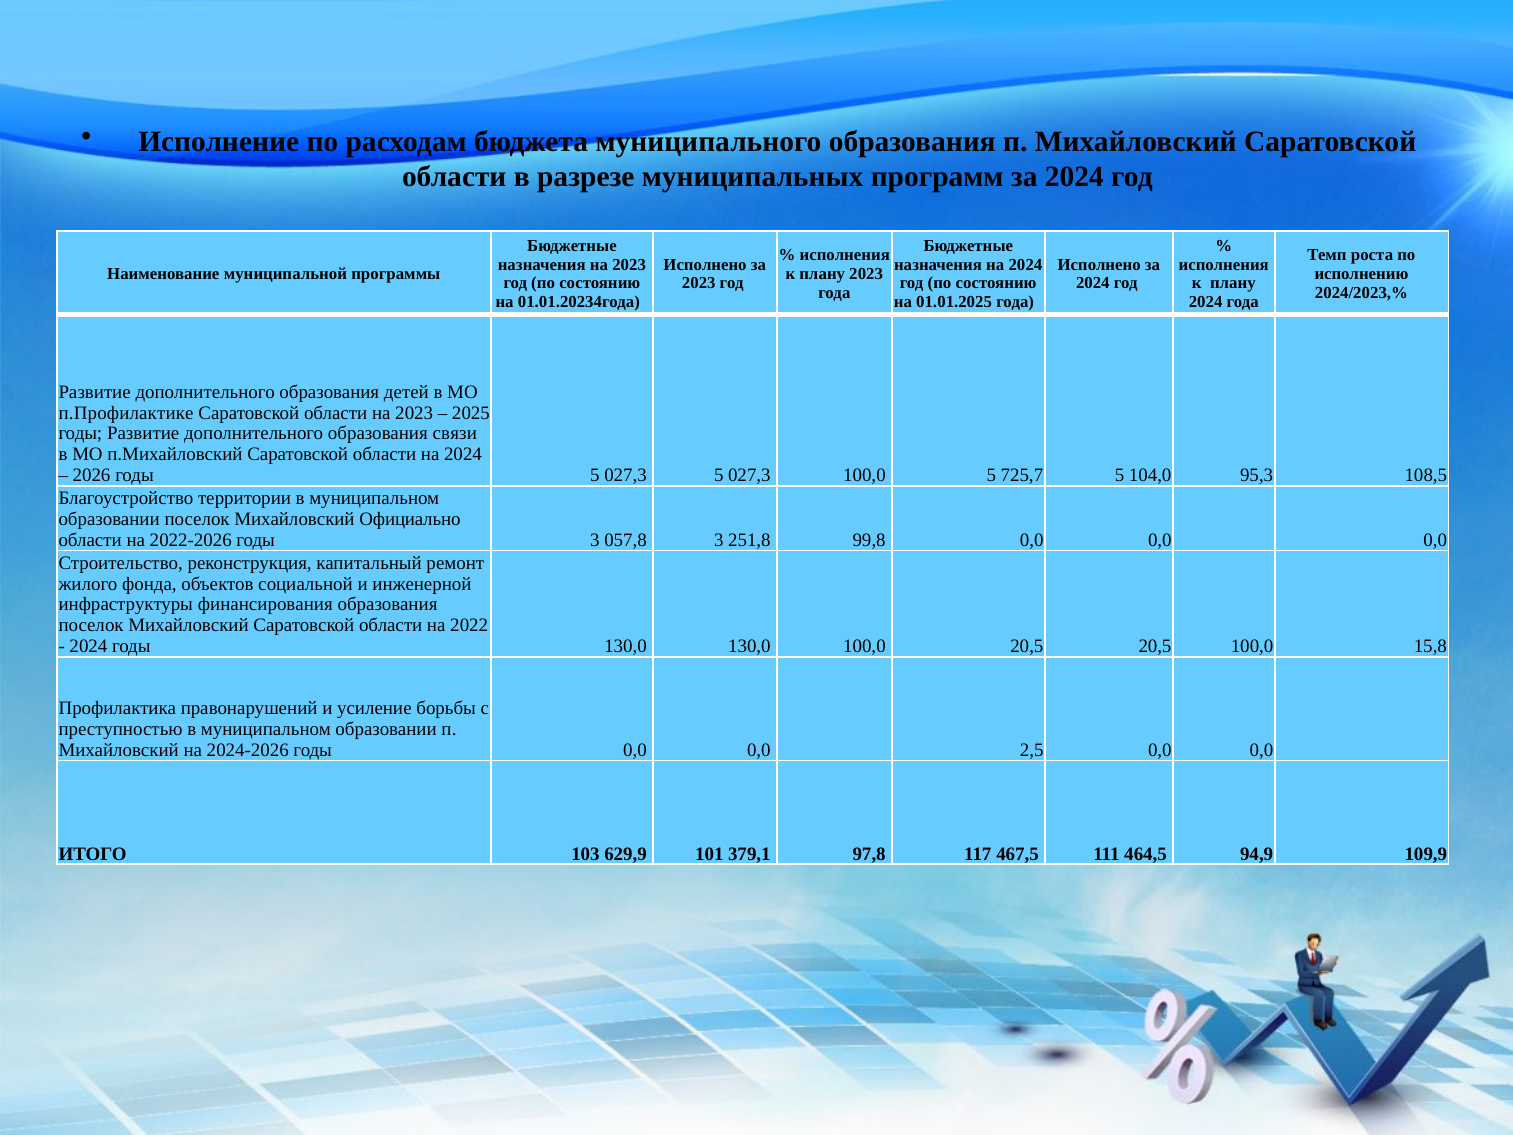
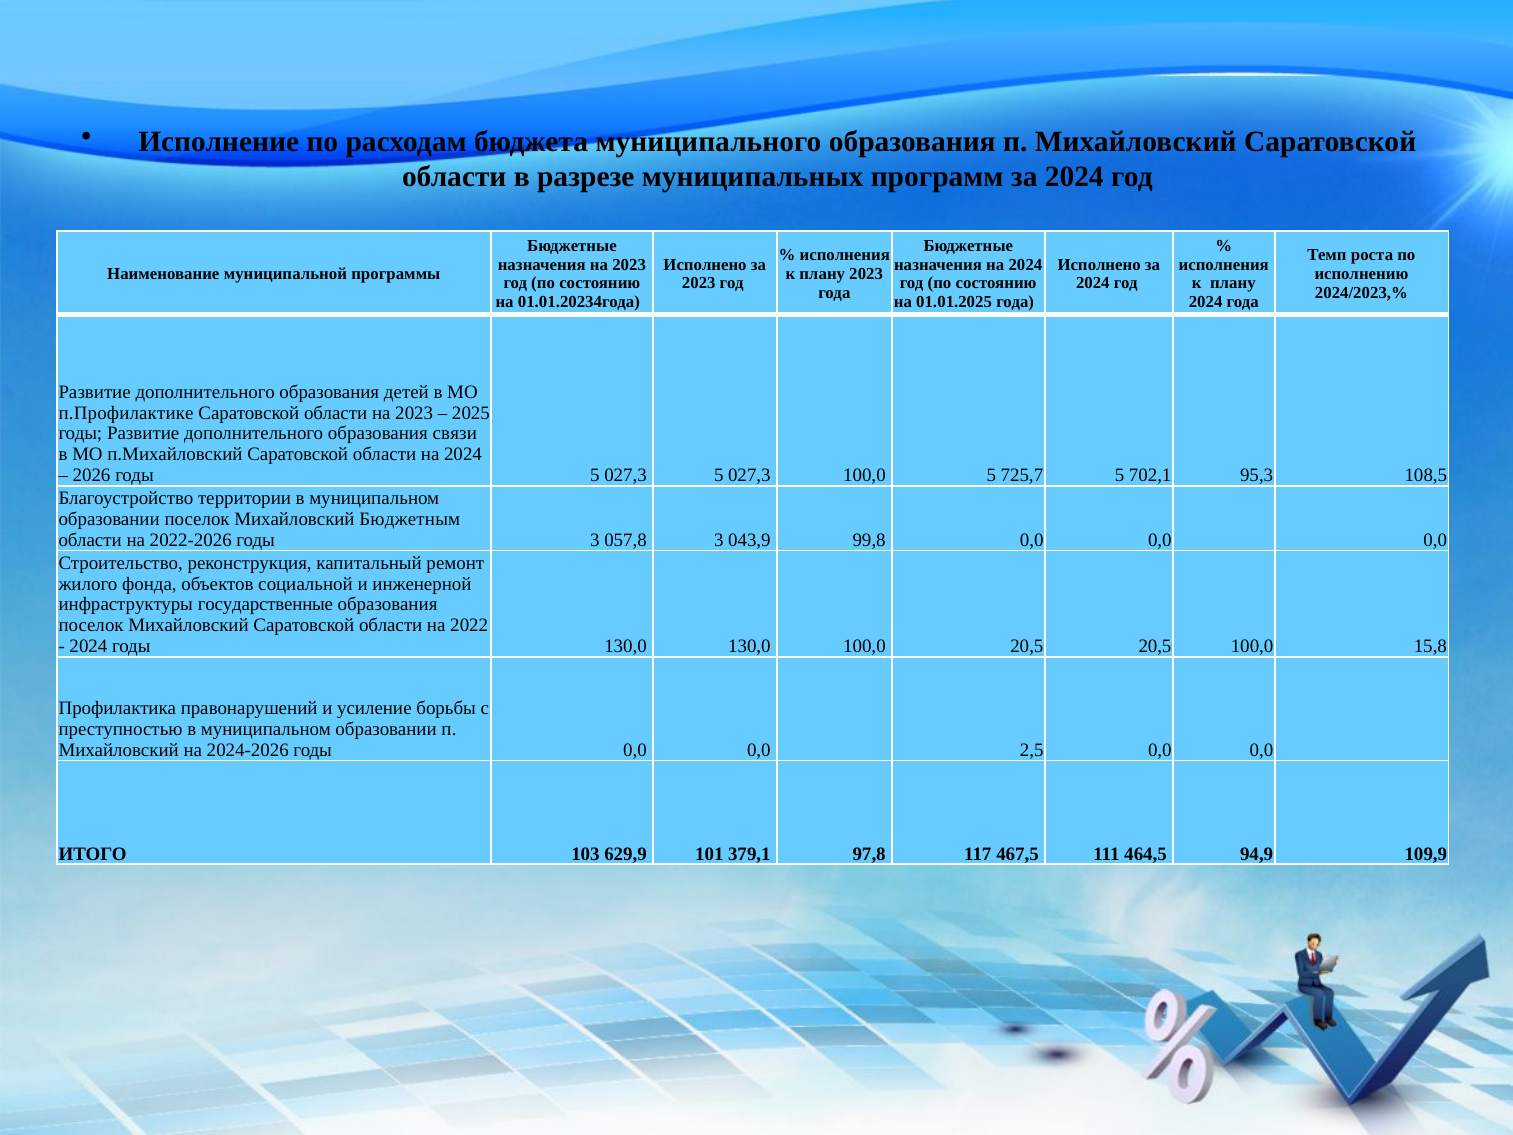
104,0: 104,0 -> 702,1 (1150, 476)
Официально: Официально -> Бюджетным (410, 519)
251,8: 251,8 -> 043,9 (749, 540)
финансирования: финансирования -> государственные (265, 605)
